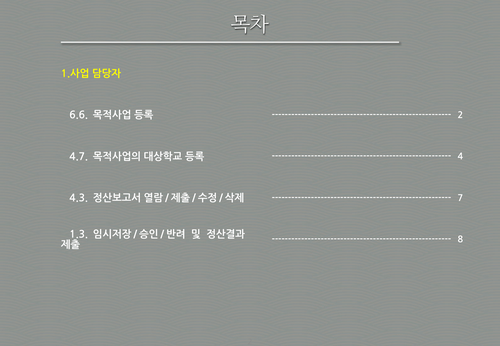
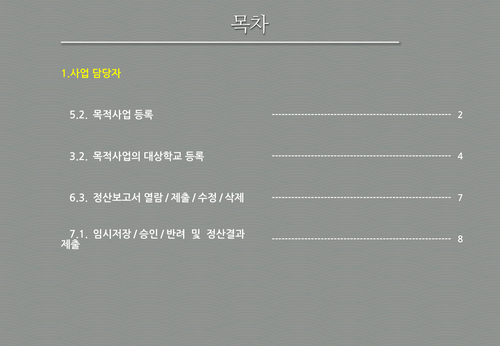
6.6: 6.6 -> 5.2 (79, 115)
4.7: 4.7 -> 3.2 (79, 157)
4.3: 4.3 -> 6.3 (79, 198)
1.3: 1.3 -> 7.1 (79, 235)
